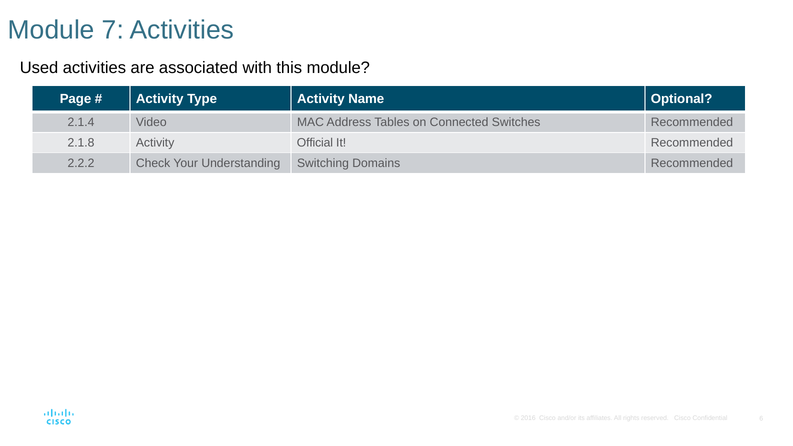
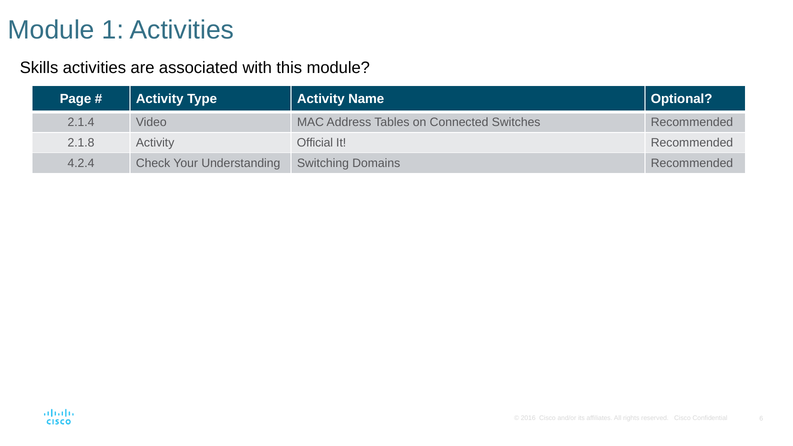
7: 7 -> 1 (113, 30)
Used: Used -> Skills (39, 68)
2.2.2: 2.2.2 -> 4.2.4 (81, 163)
